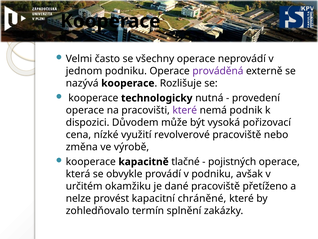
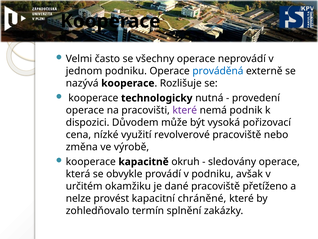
prováděná colour: purple -> blue (218, 71)
tlačné: tlačné -> okruh (186, 161)
pojistných: pojistných -> sledovány (232, 161)
